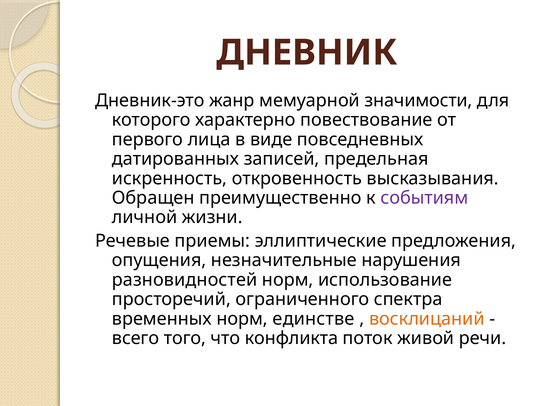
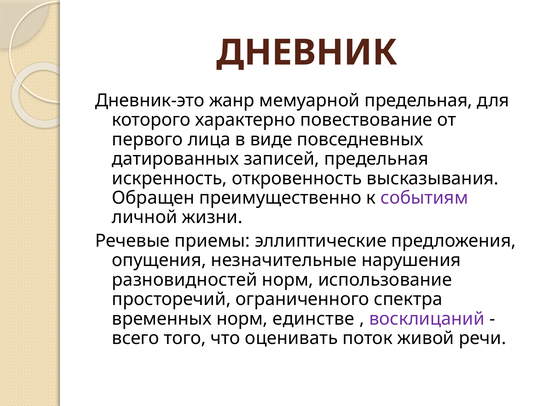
мемуарной значимости: значимости -> предельная (419, 100)
восклицаний colour: orange -> purple (427, 319)
конфликта: конфликта -> оценивать (291, 338)
